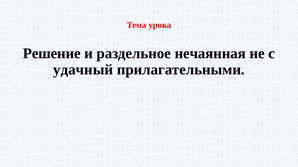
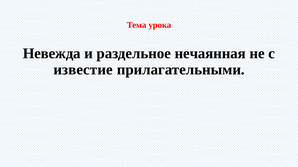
Решение: Решение -> Невежда (52, 54)
удачный: удачный -> известие (83, 70)
